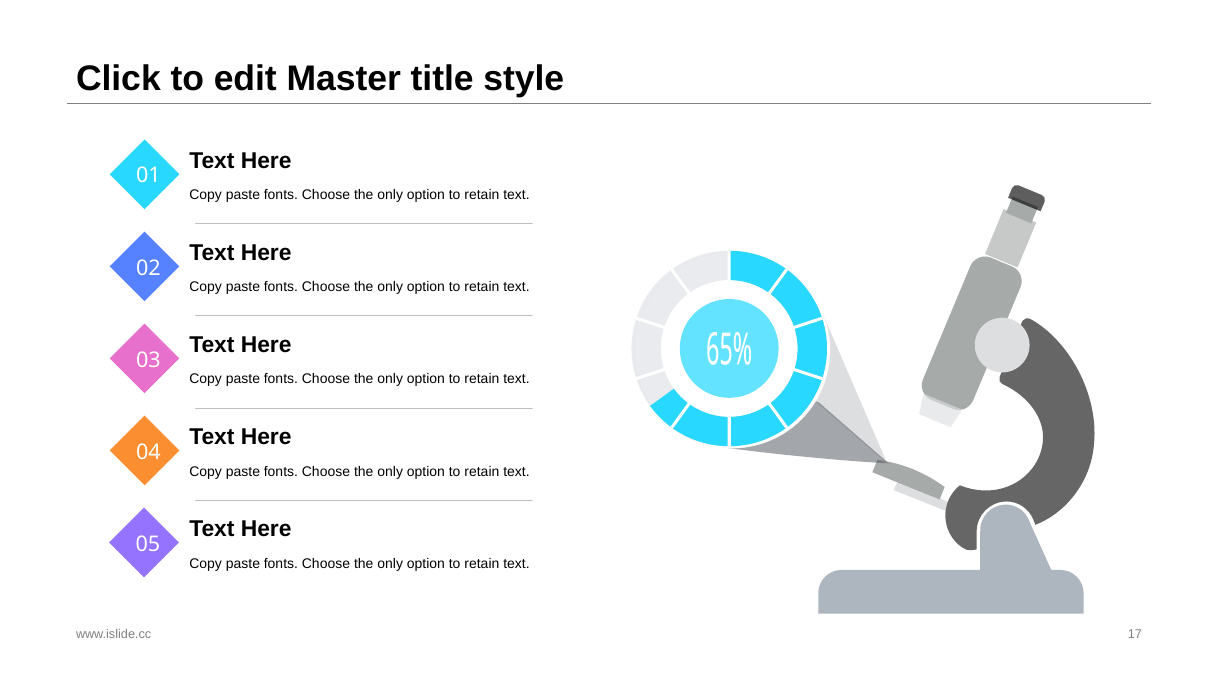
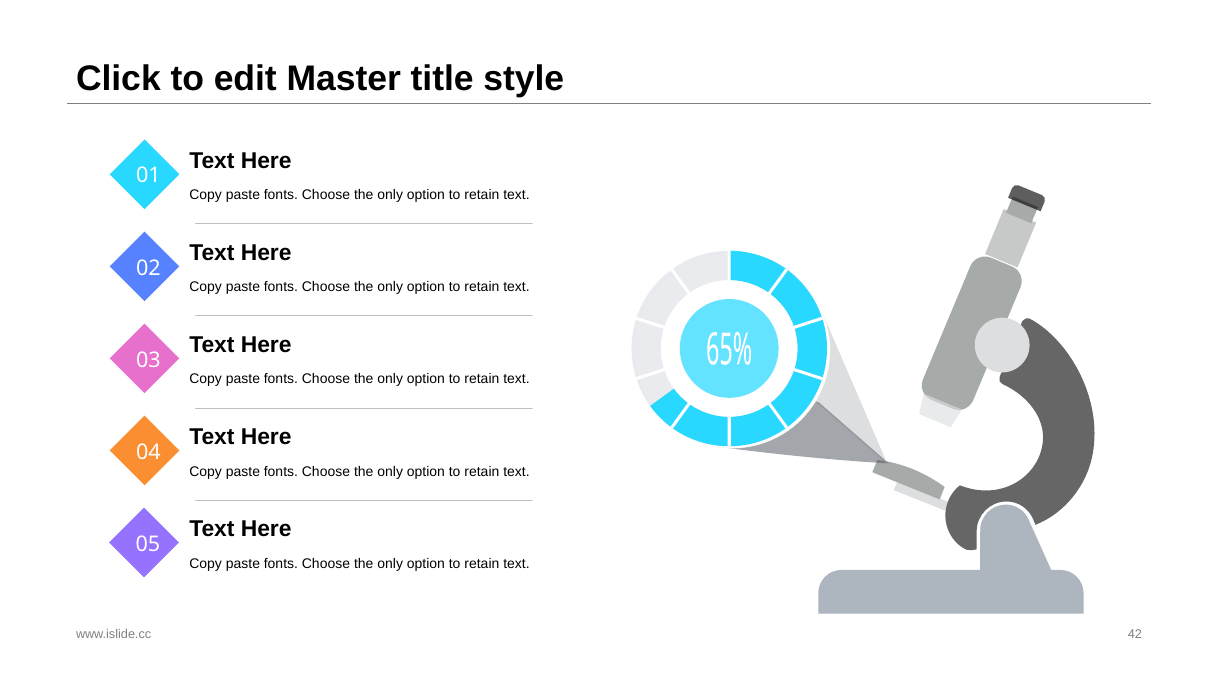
17: 17 -> 42 (1135, 635)
